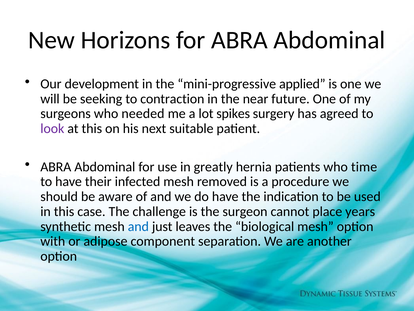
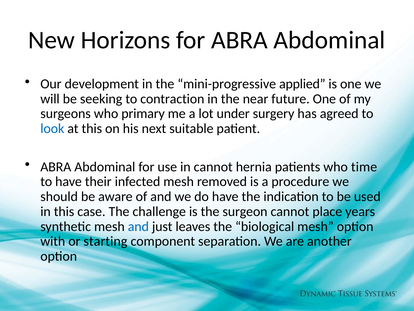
needed: needed -> primary (143, 114)
spikes: spikes -> under (233, 114)
look colour: purple -> blue (52, 128)
in greatly: greatly -> cannot (213, 167)
adipose: adipose -> starting (105, 241)
